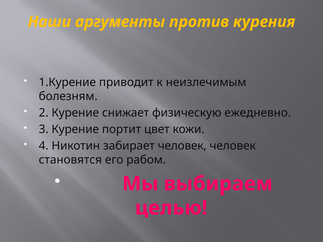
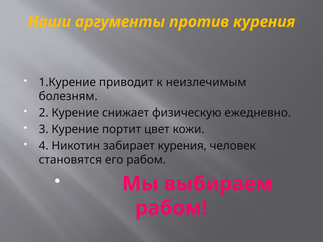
забирает человек: человек -> курения (182, 146)
целью: целью -> рабом (171, 208)
